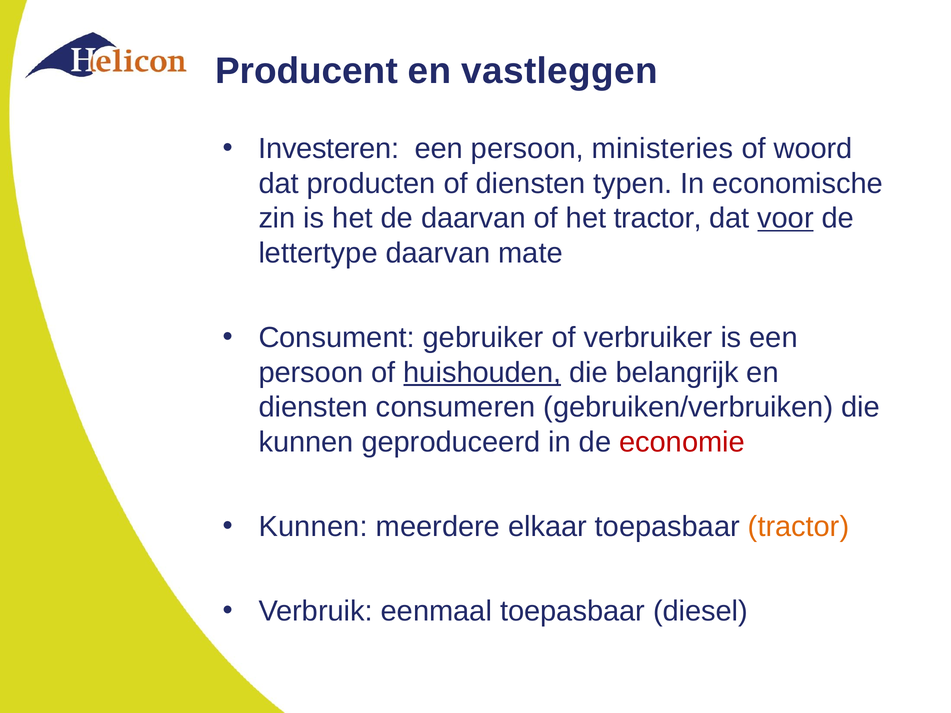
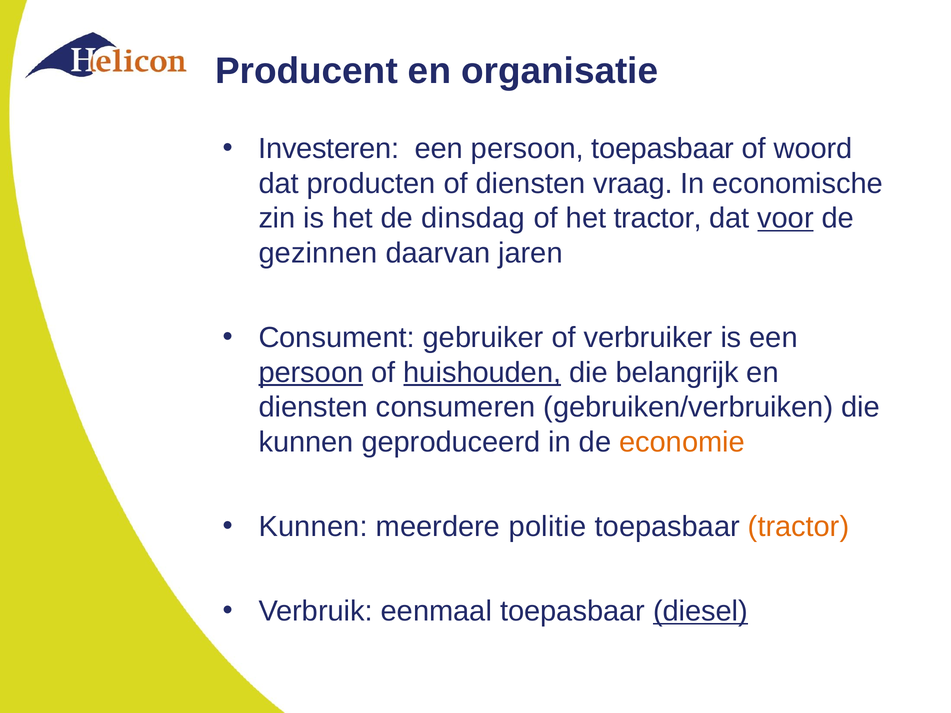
vastleggen: vastleggen -> organisatie (560, 71)
persoon ministeries: ministeries -> toepasbaar (663, 149)
typen: typen -> vraag (633, 184)
de daarvan: daarvan -> dinsdag (473, 218)
lettertype: lettertype -> gezinnen (318, 253)
mate: mate -> jaren (531, 253)
persoon underline: none -> present (311, 373)
economie colour: red -> orange (682, 442)
elkaar: elkaar -> politie (547, 527)
diesel underline: none -> present (701, 611)
